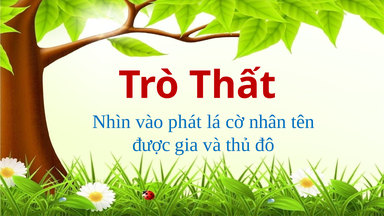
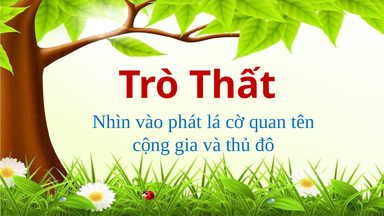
nhân: nhân -> quan (268, 122)
được: được -> cộng (151, 145)
